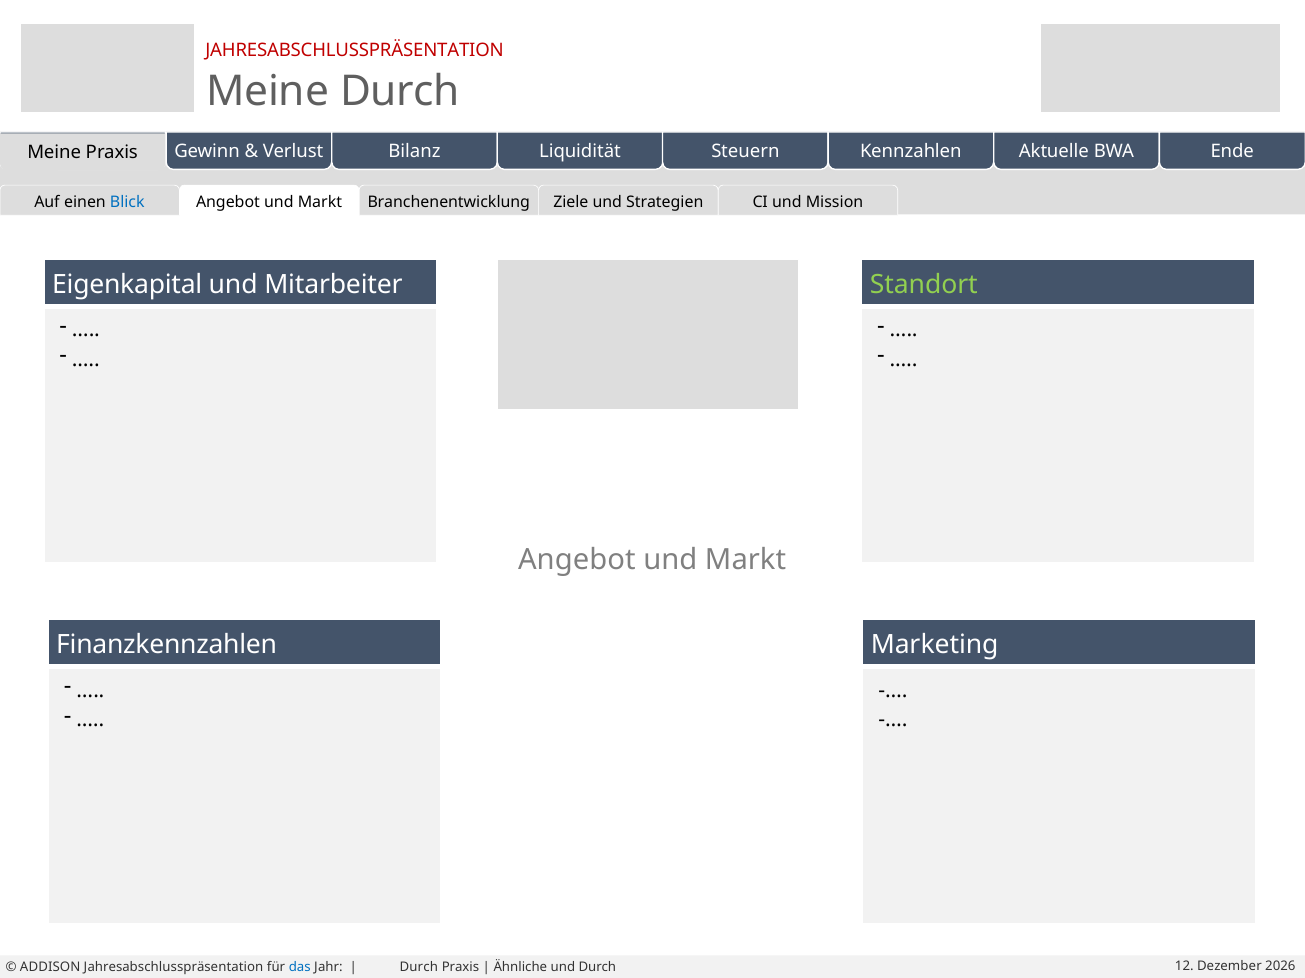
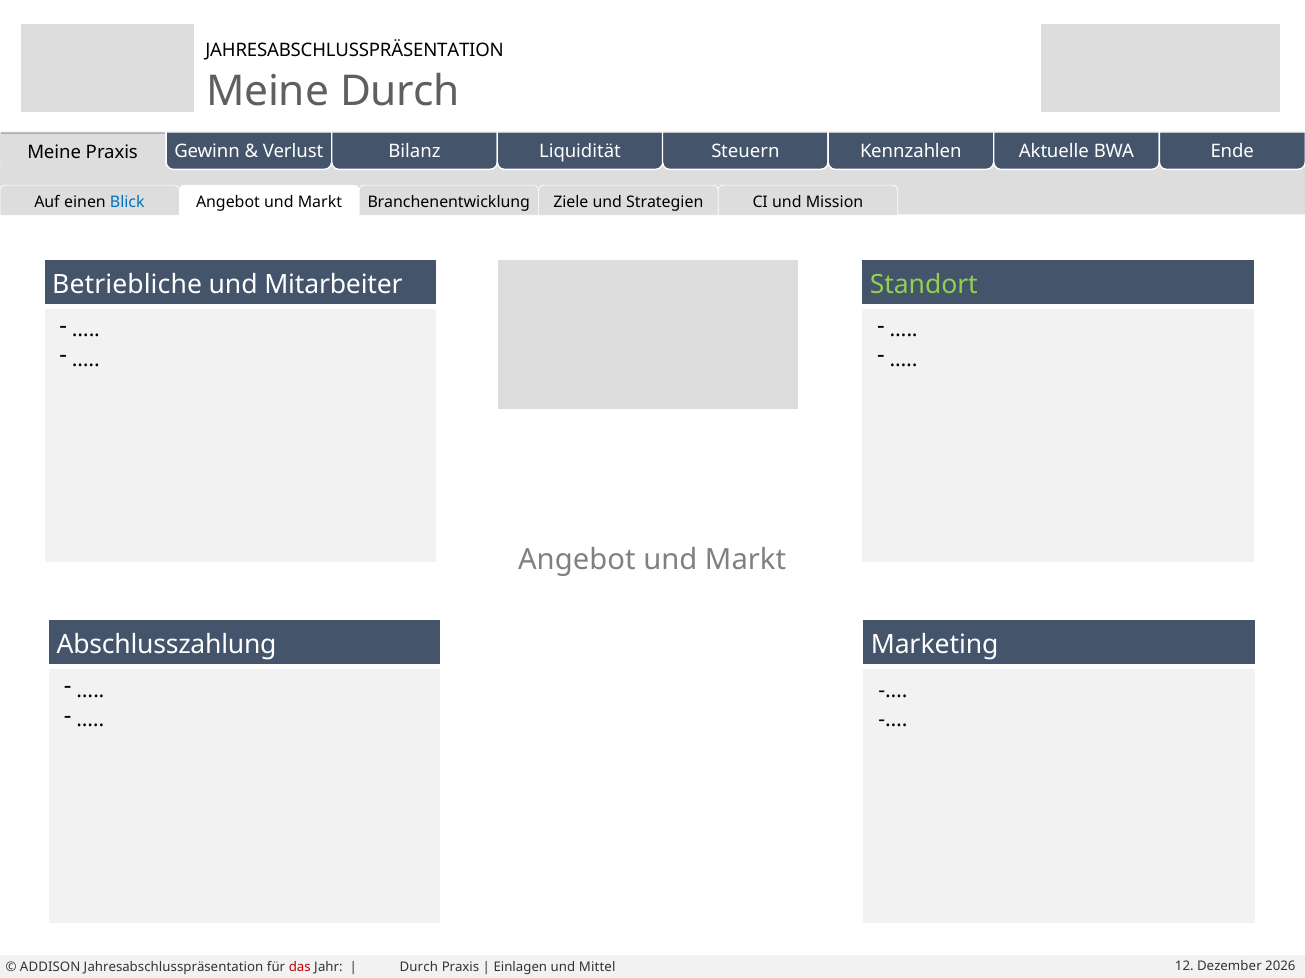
JAHRESABSCHLUSSPRÄSENTATION colour: red -> black (355, 50)
Eigenkapital: Eigenkapital -> Betriebliche (127, 285)
Finanzkennzahlen: Finanzkennzahlen -> Abschlusszahlung (167, 645)
das colour: blue -> red (300, 967)
Ähnliche: Ähnliche -> Einlagen (520, 968)
und Durch: Durch -> Mittel (597, 968)
